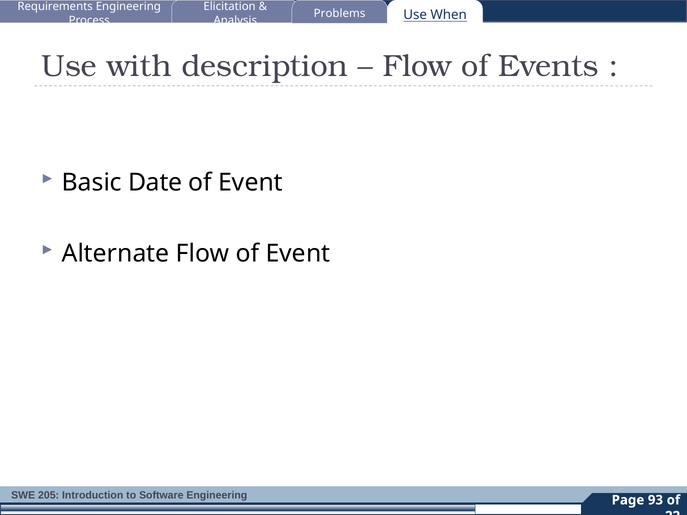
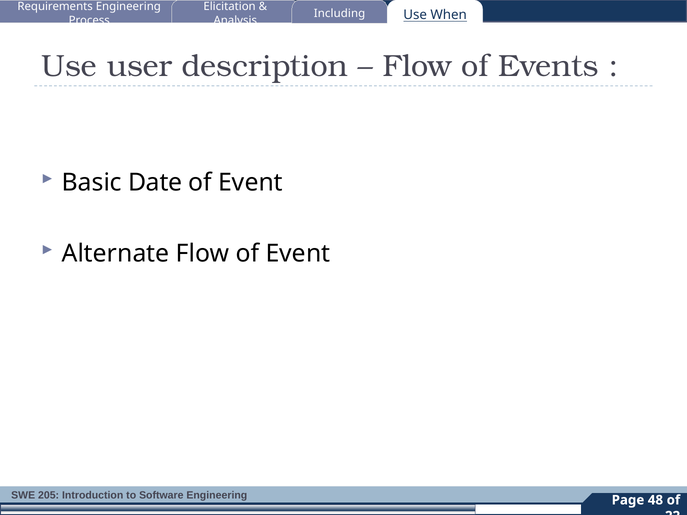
Problems: Problems -> Including (340, 13)
with: with -> user (139, 66)
93: 93 -> 48 (655, 500)
